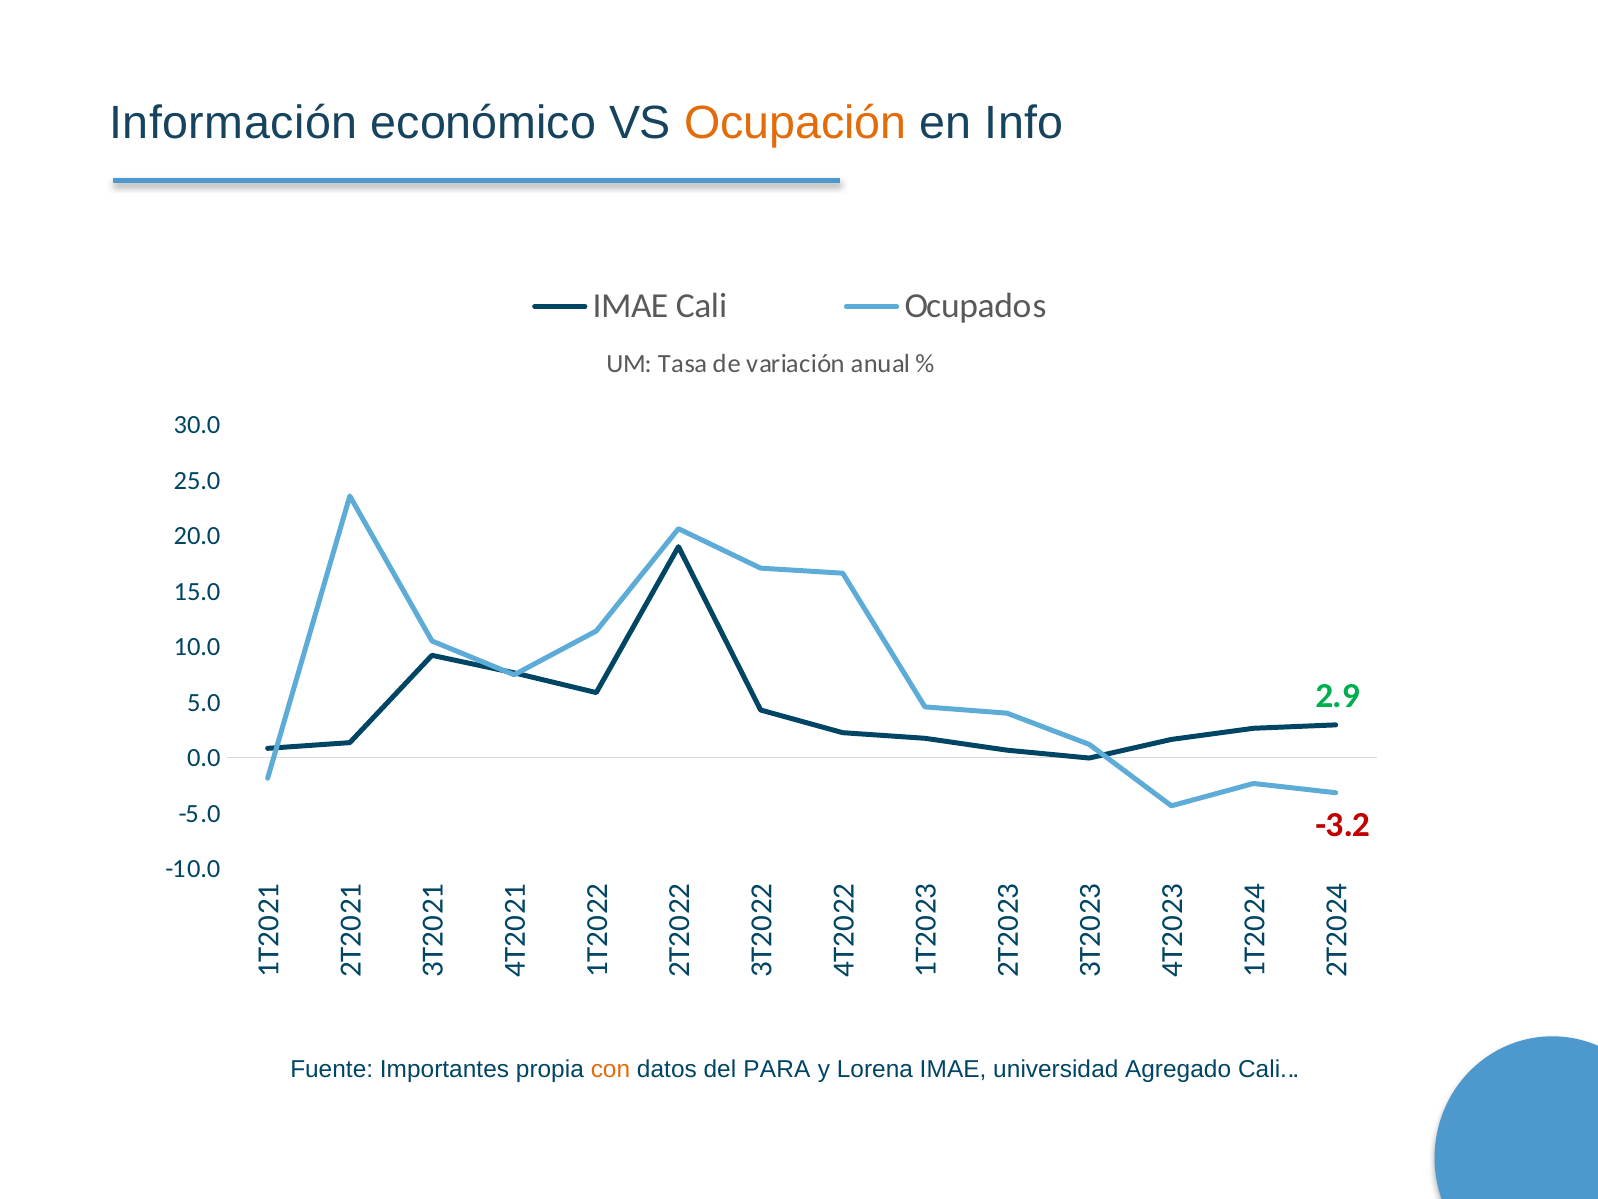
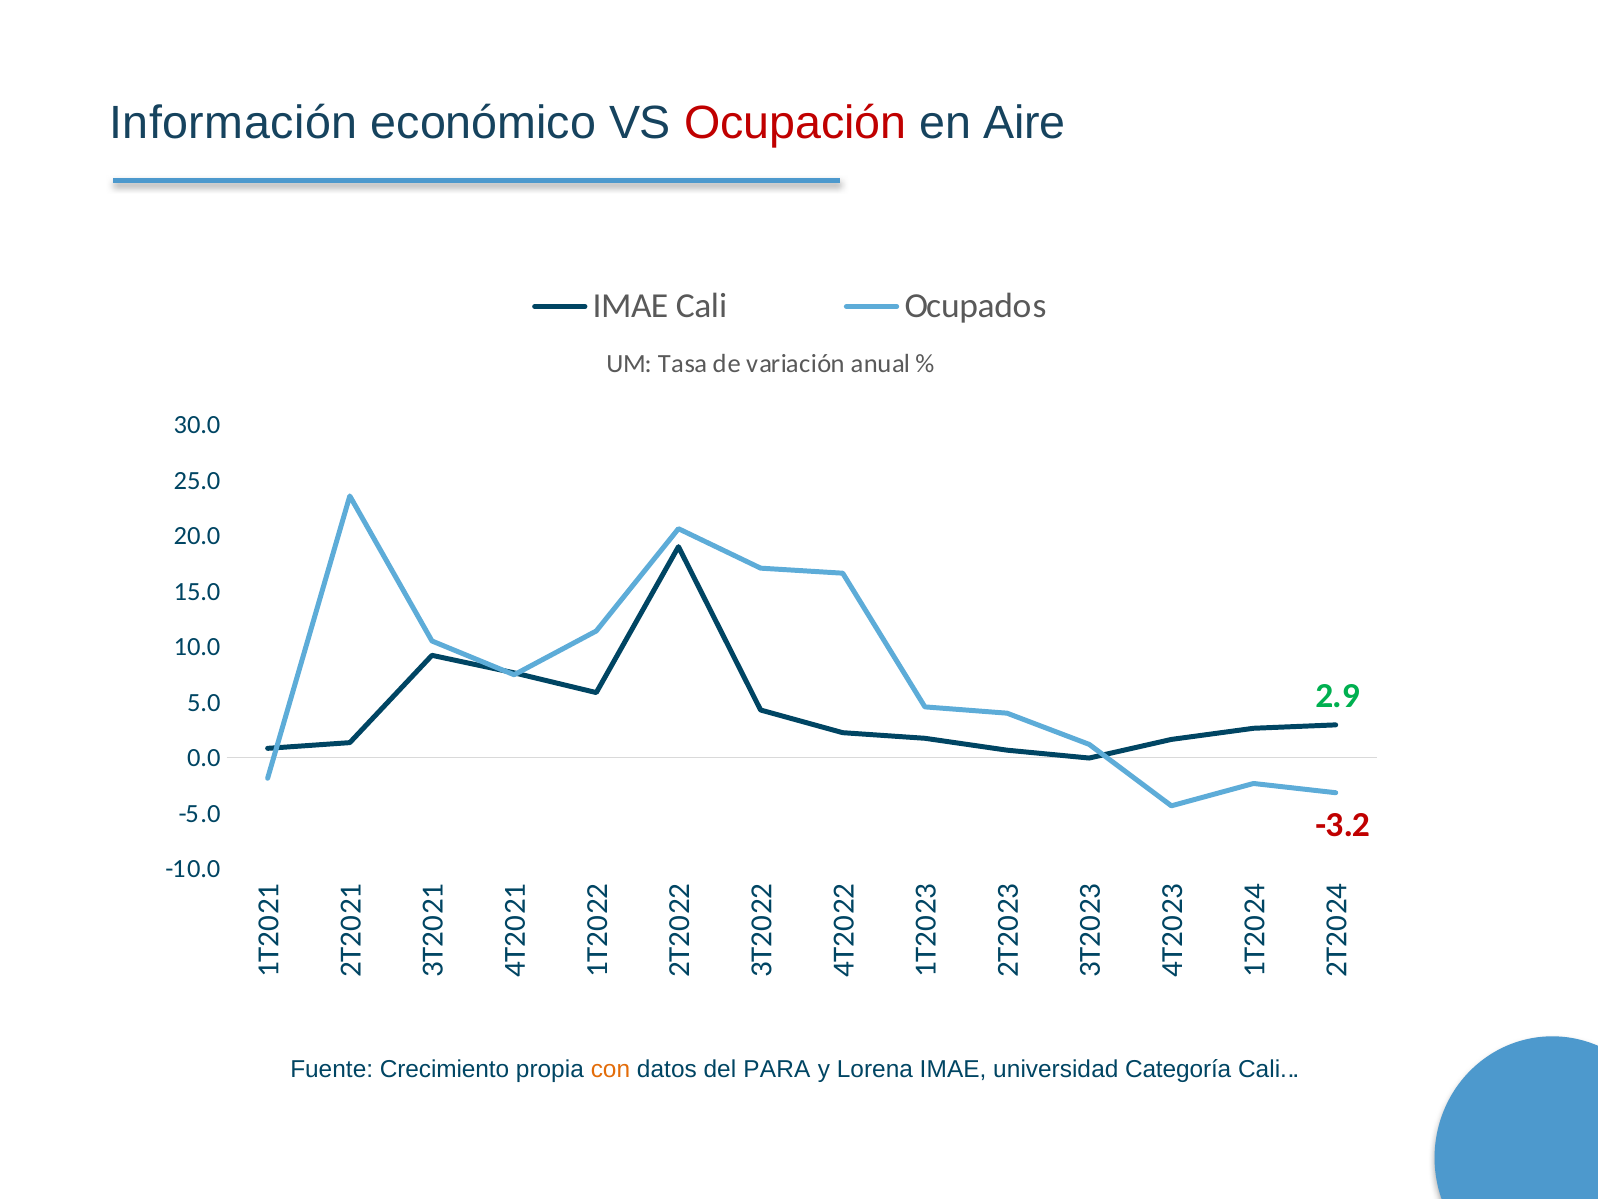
Ocupación colour: orange -> red (795, 123)
Info: Info -> Aire (1025, 123)
Importantes: Importantes -> Crecimiento (445, 1069)
Agregado: Agregado -> Categoría (1178, 1069)
